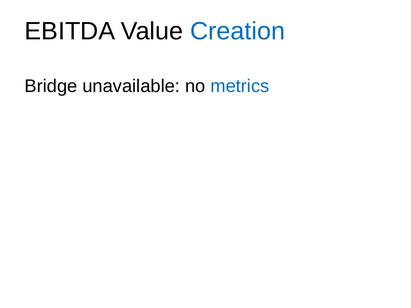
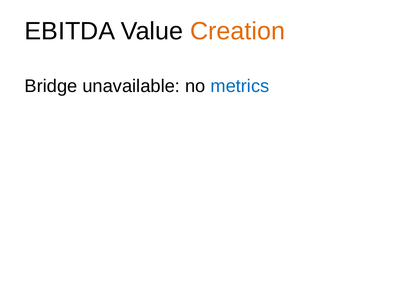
Creation colour: blue -> orange (238, 31)
